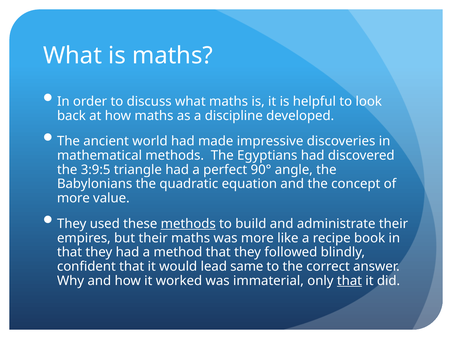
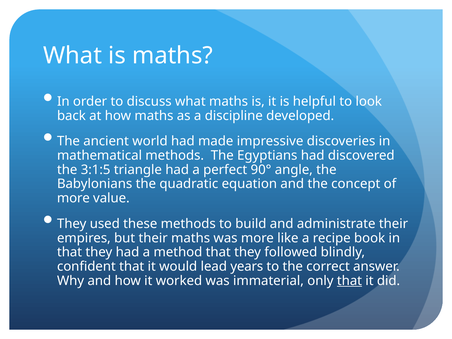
3:9:5: 3:9:5 -> 3:1:5 (96, 170)
methods underline: present -> none (188, 224)
same: same -> years (247, 266)
